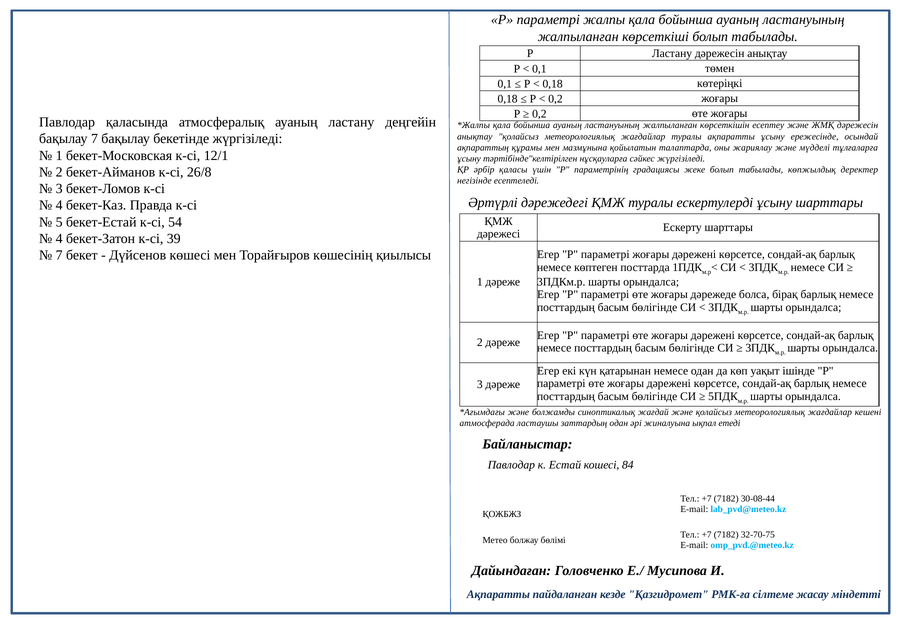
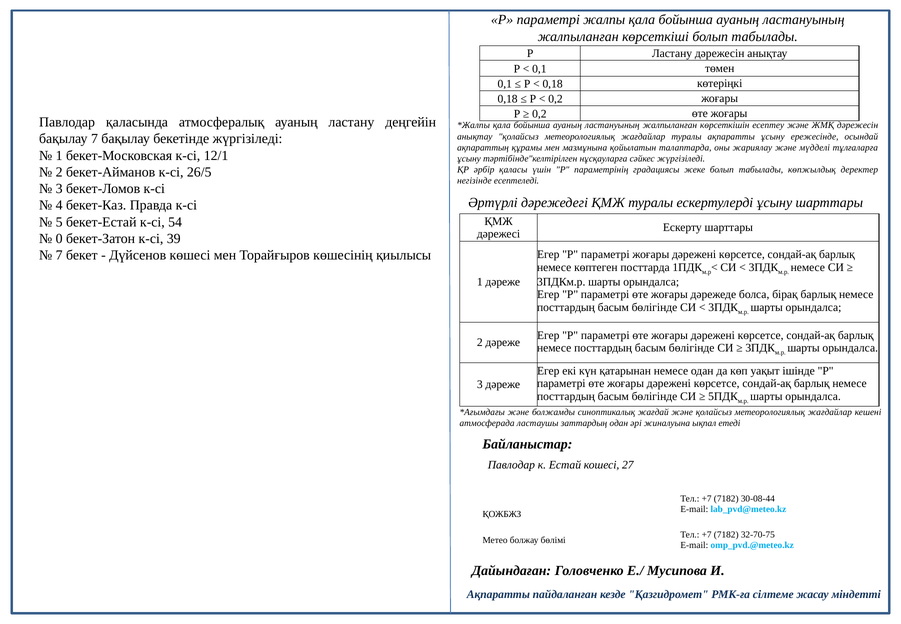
26/8: 26/8 -> 26/5 (199, 172)
4: 4 -> 0 (59, 239)
84: 84 -> 27 (628, 465)
